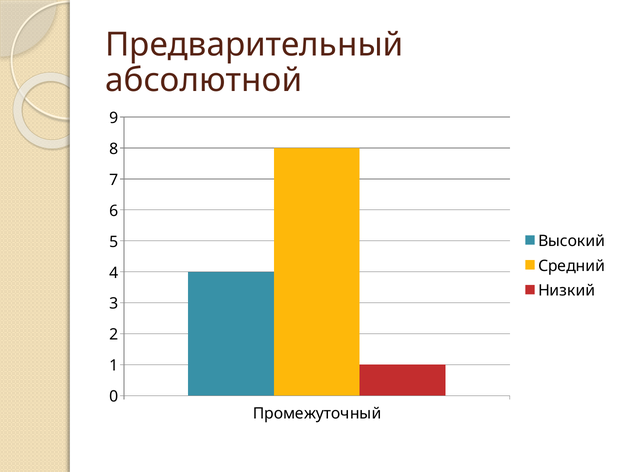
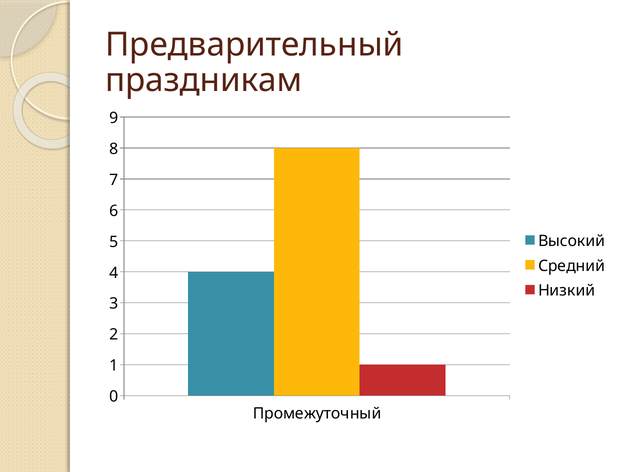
абсолютной: абсолютной -> праздникам (204, 81)
